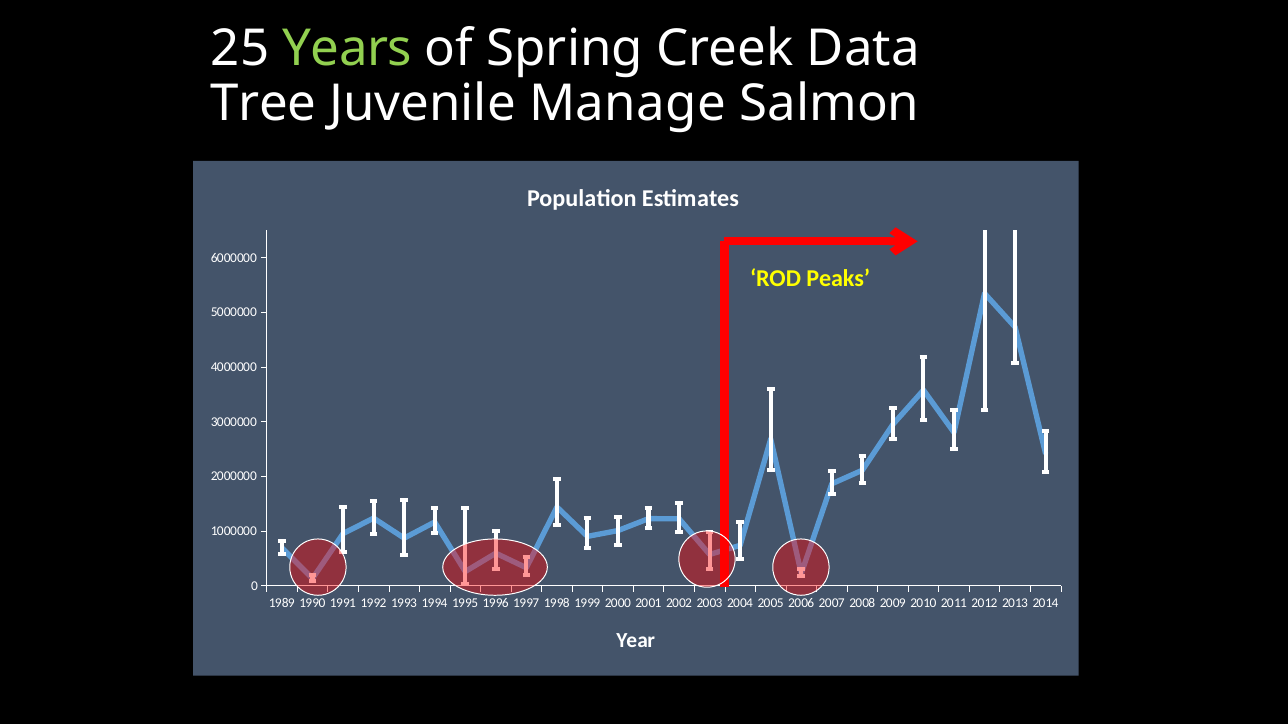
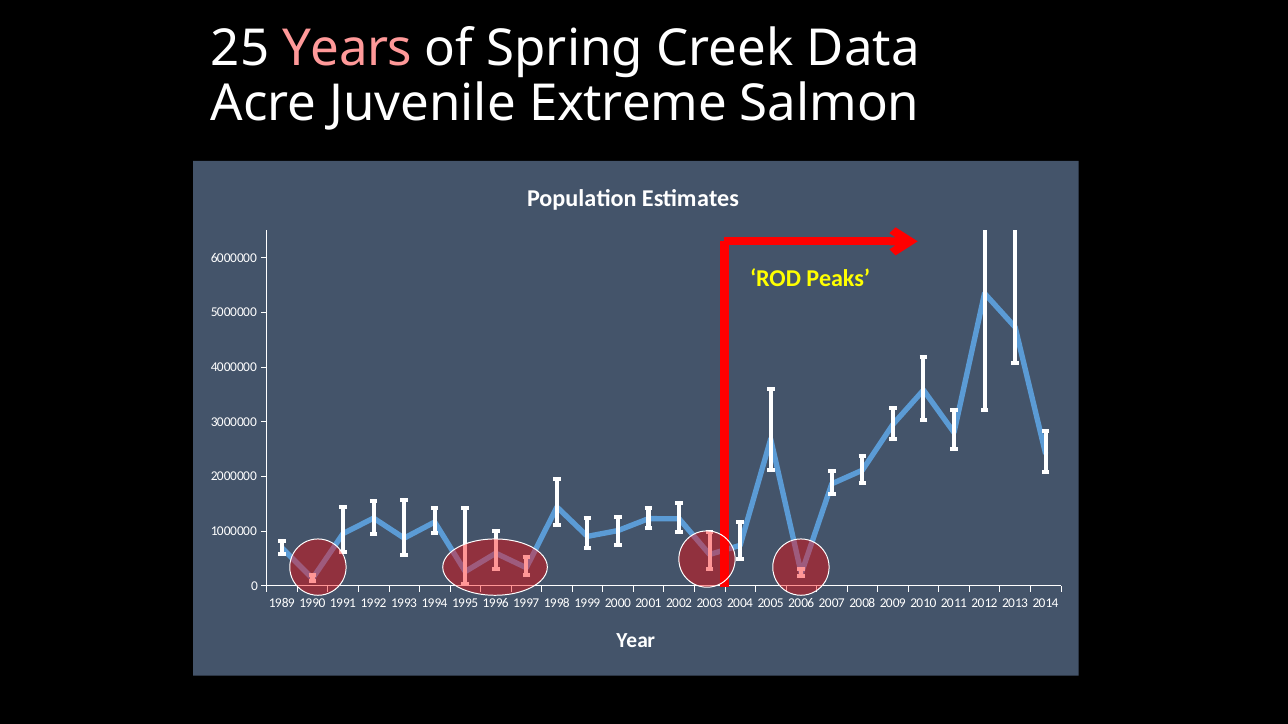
Years colour: light green -> pink (347, 49)
Tree: Tree -> Acre (264, 104)
Manage: Manage -> Extreme (628, 104)
